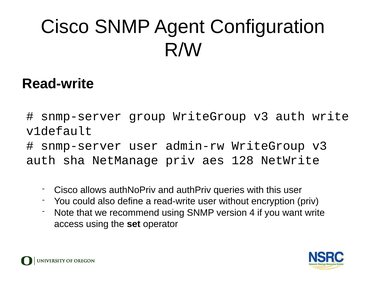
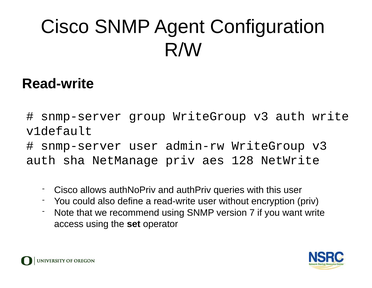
4: 4 -> 7 (252, 212)
